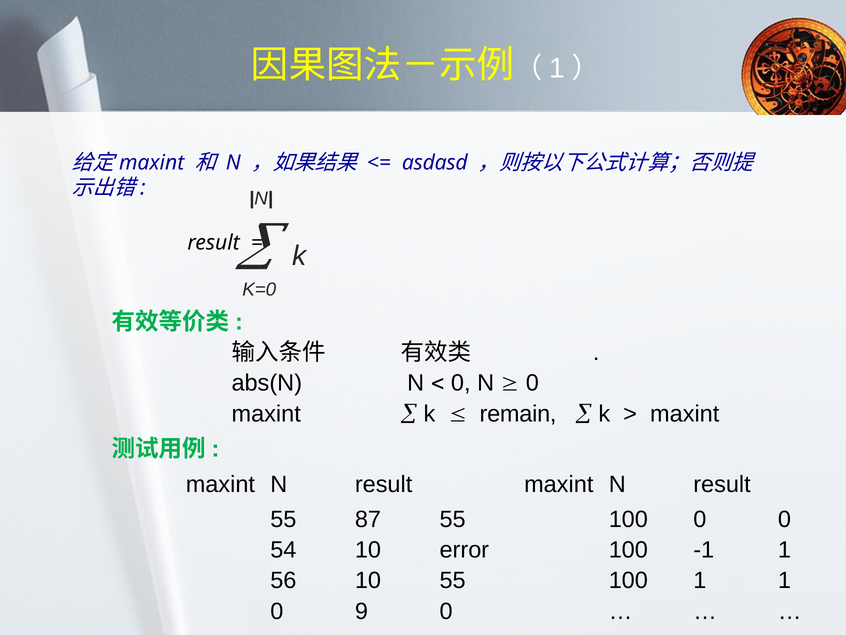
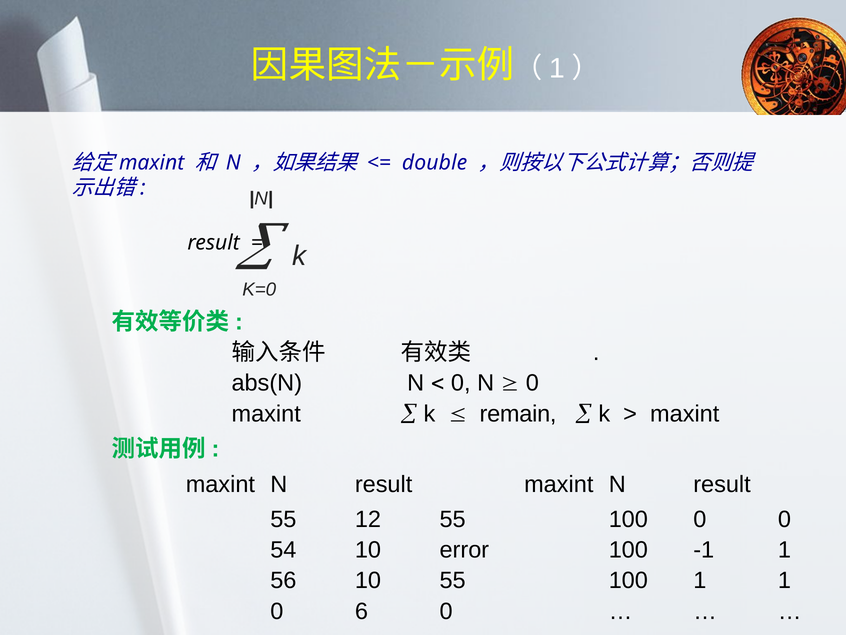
asdasd: asdasd -> double (435, 162)
87: 87 -> 12 (368, 519)
9: 9 -> 6 (361, 611)
